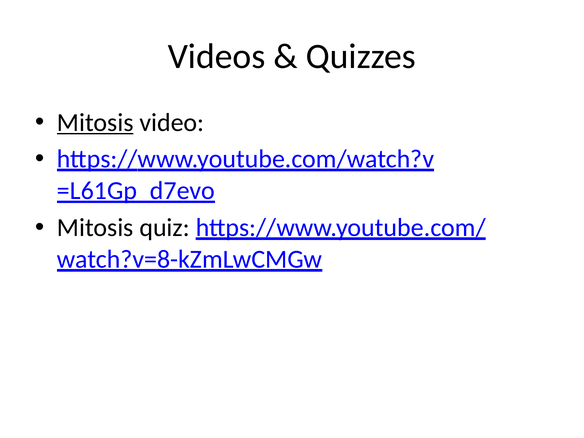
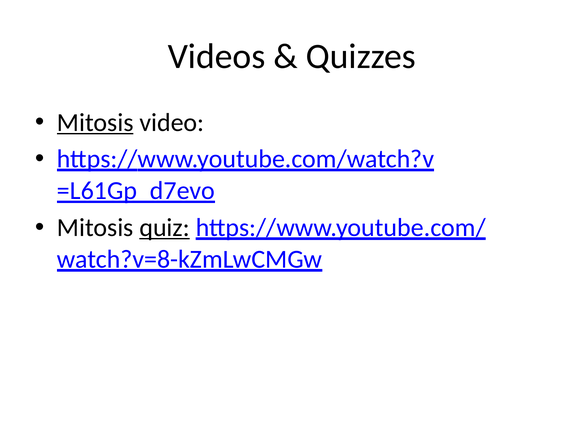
quiz underline: none -> present (165, 228)
